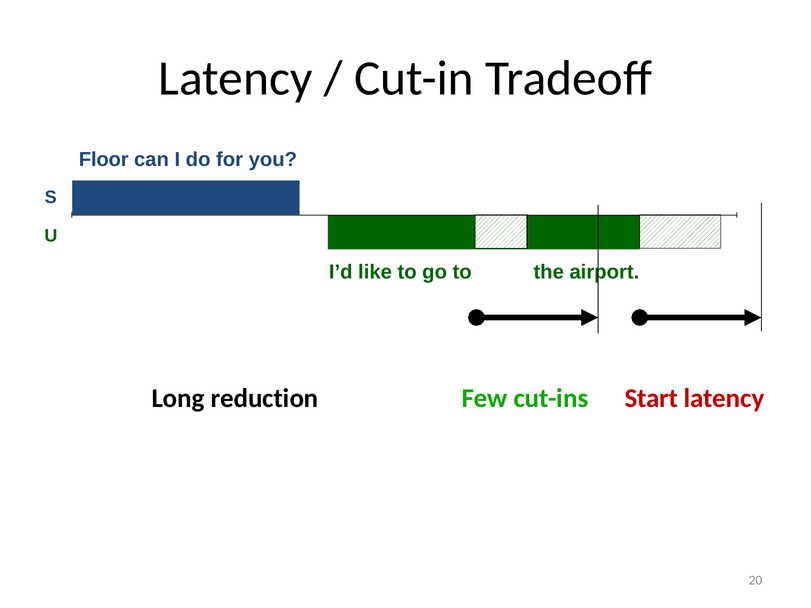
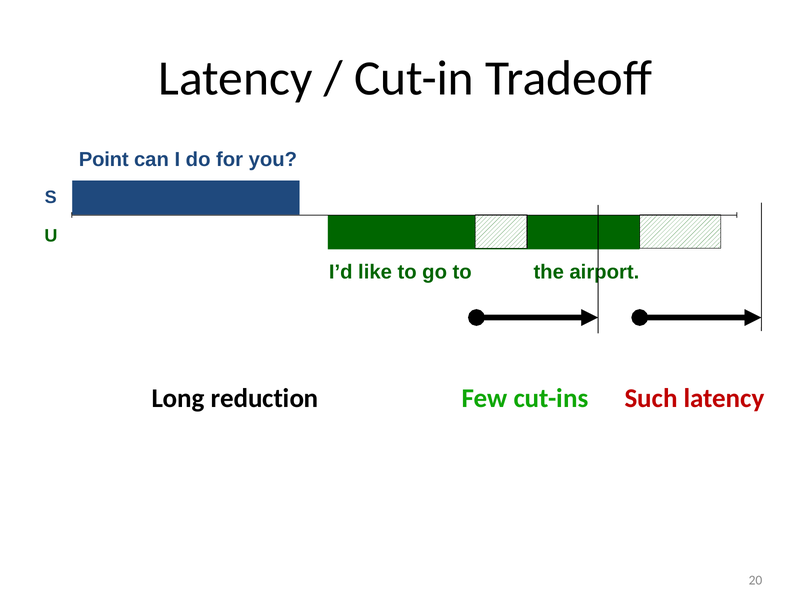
Floor: Floor -> Point (104, 159)
Start: Start -> Such (651, 398)
